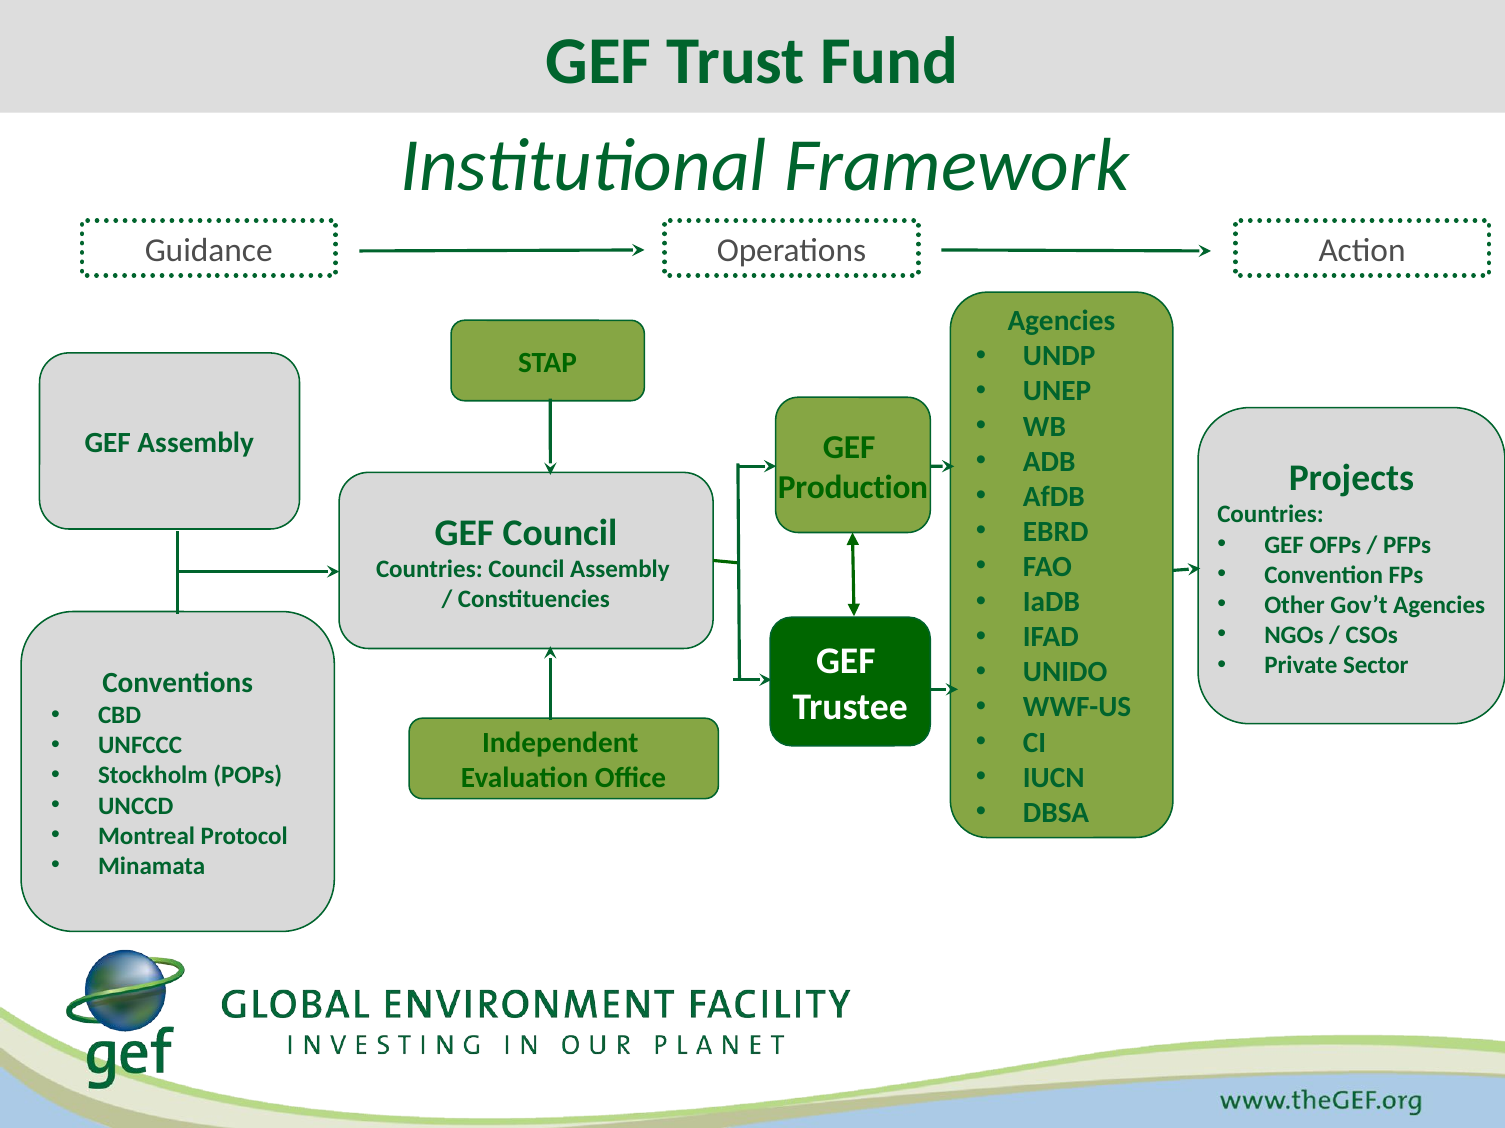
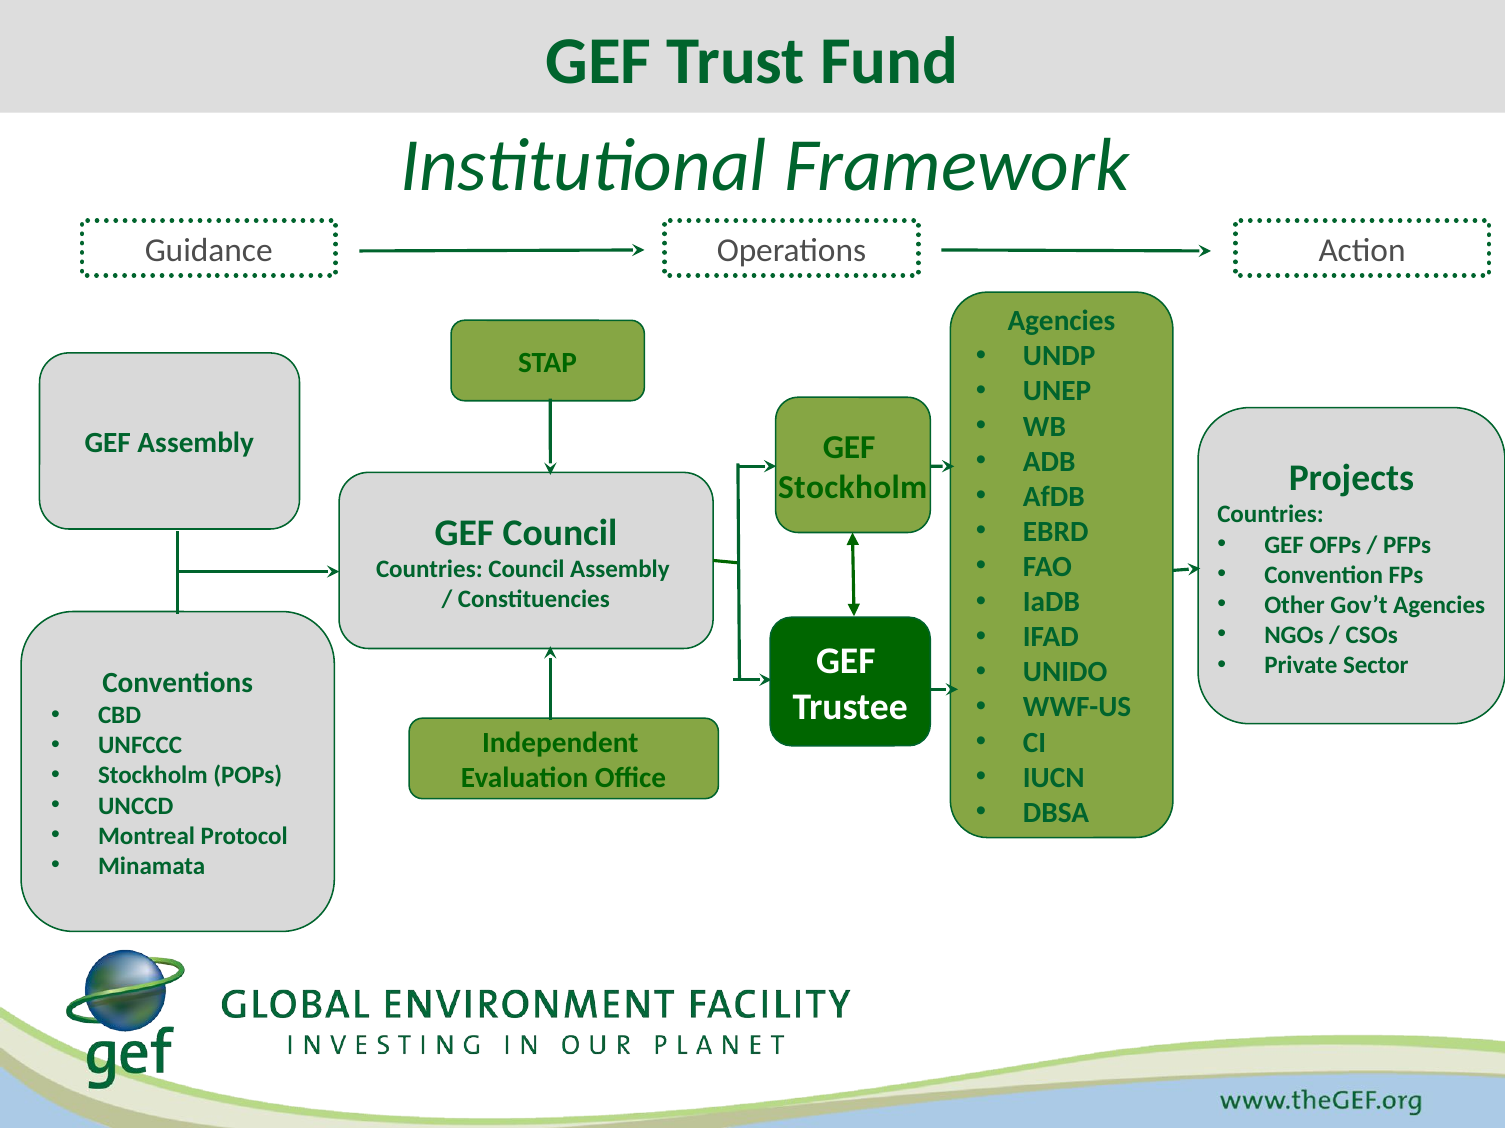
Production: Production -> Stockholm (853, 488)
